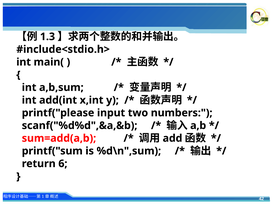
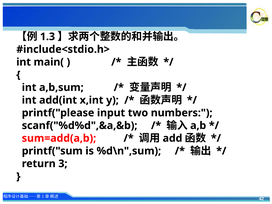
6: 6 -> 3 (63, 164)
